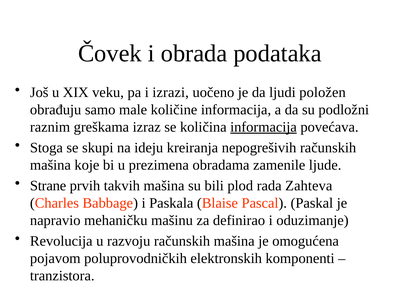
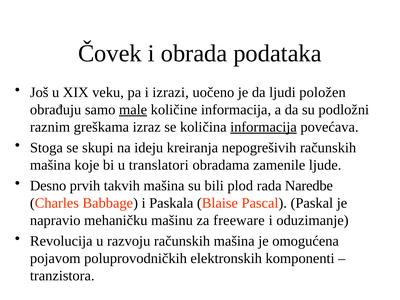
male underline: none -> present (133, 110)
prezimena: prezimena -> translatori (159, 165)
Strane: Strane -> Desno (48, 186)
Zahteva: Zahteva -> Naredbe (309, 186)
definirao: definirao -> freeware (239, 220)
